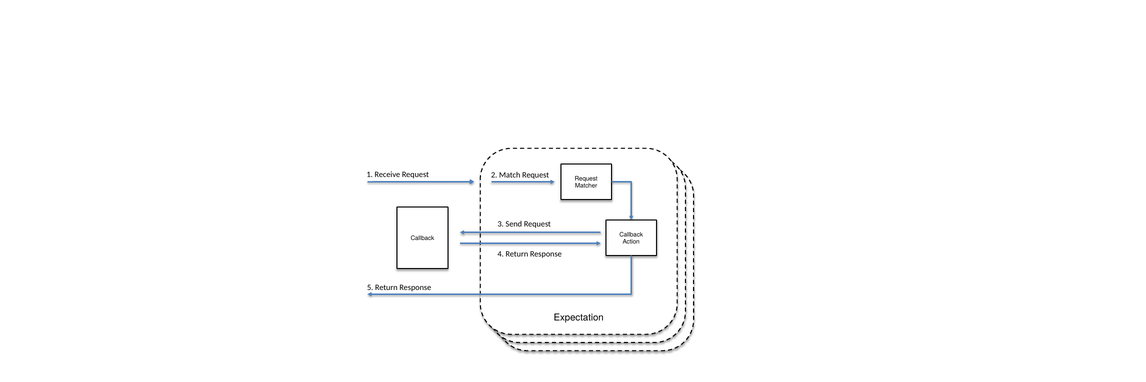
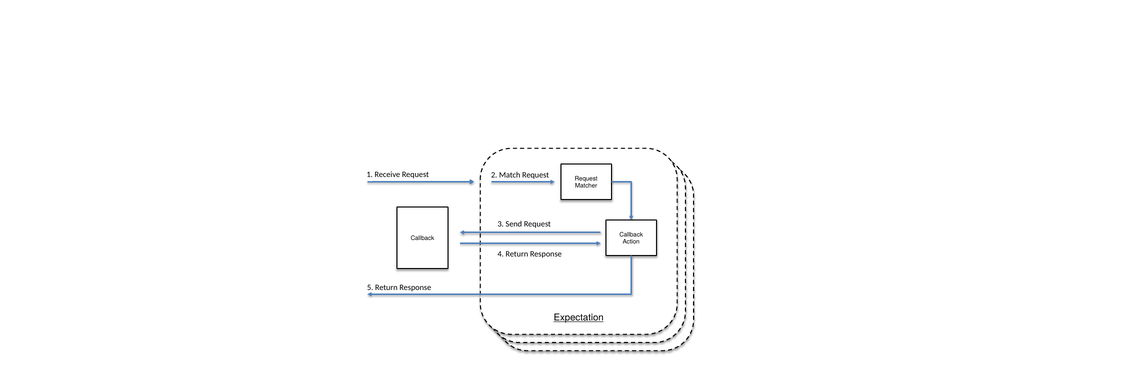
Expectation underline: none -> present (579, 318)
